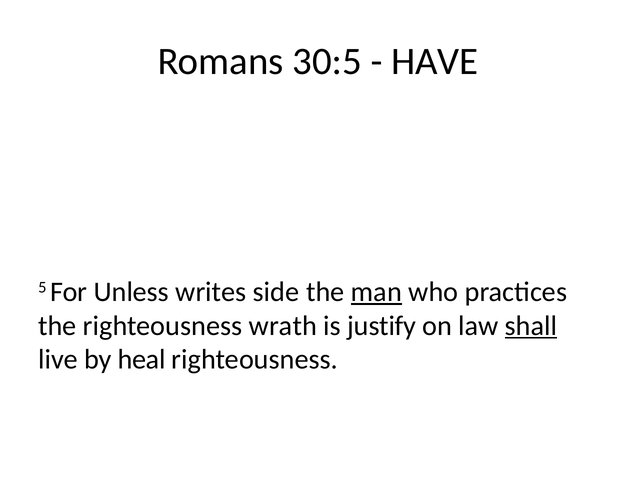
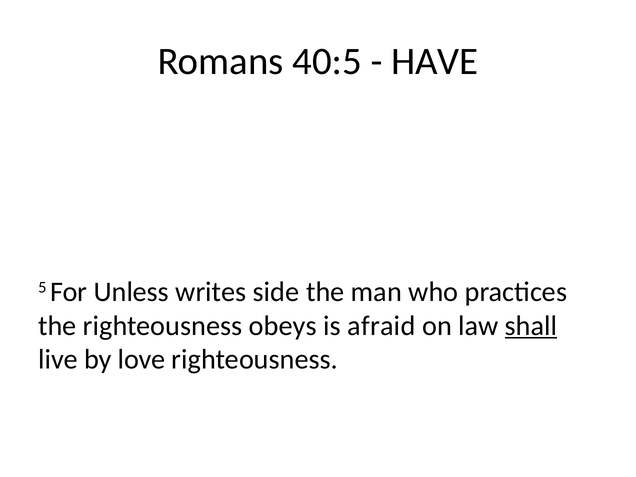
30:5: 30:5 -> 40:5 (327, 62)
man underline: present -> none (376, 292)
wrath: wrath -> obeys (283, 326)
justify: justify -> afraid (381, 326)
heal: heal -> love (142, 360)
